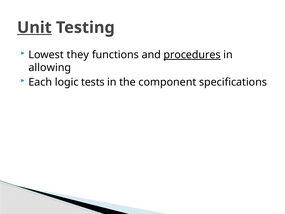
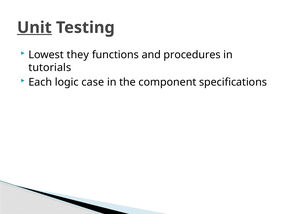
procedures underline: present -> none (192, 55)
allowing: allowing -> tutorials (50, 68)
tests: tests -> case (93, 82)
